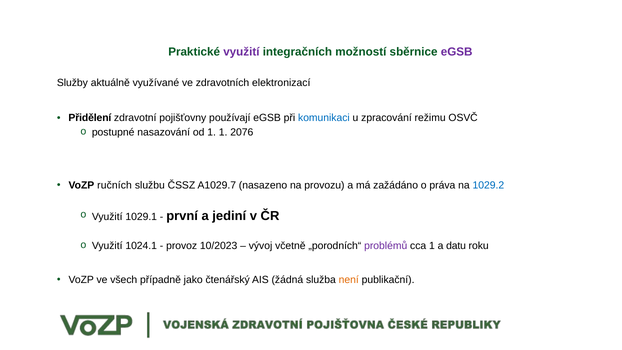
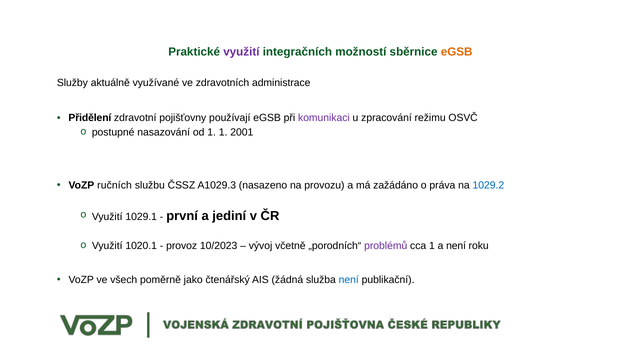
eGSB colour: purple -> orange (457, 52)
elektronizací: elektronizací -> administrace (281, 83)
komunikaci colour: blue -> purple (324, 118)
2076: 2076 -> 2001 (242, 132)
A1029.7: A1029.7 -> A1029.3 (217, 185)
1024.1: 1024.1 -> 1020.1 (141, 246)
a datu: datu -> není (456, 246)
případně: případně -> poměrně (161, 280)
není colour: orange -> blue (349, 280)
